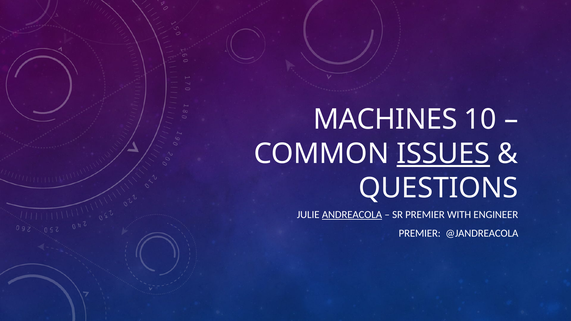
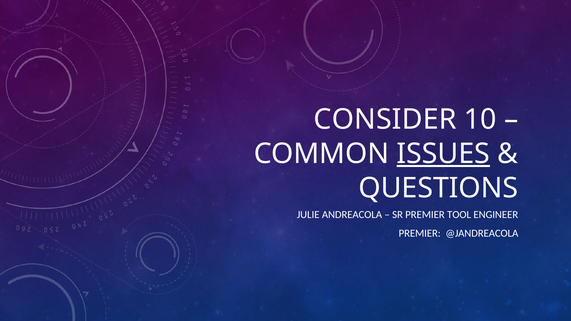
MACHINES: MACHINES -> CONSIDER (385, 120)
ANDREACOLA underline: present -> none (352, 215)
WITH: WITH -> TOOL (459, 215)
